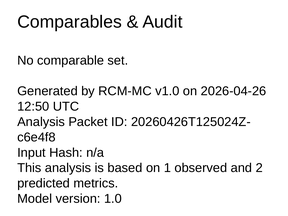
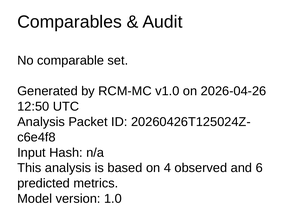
1: 1 -> 4 (167, 168)
2: 2 -> 6 (259, 168)
